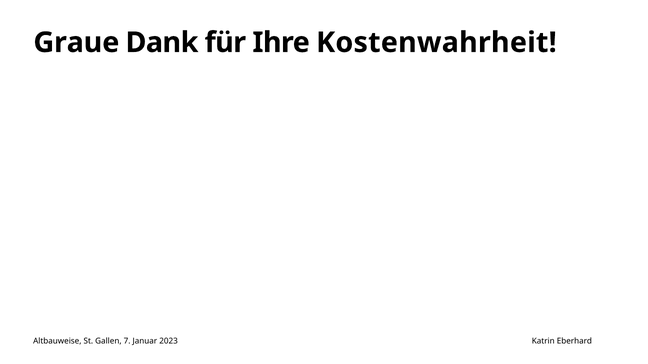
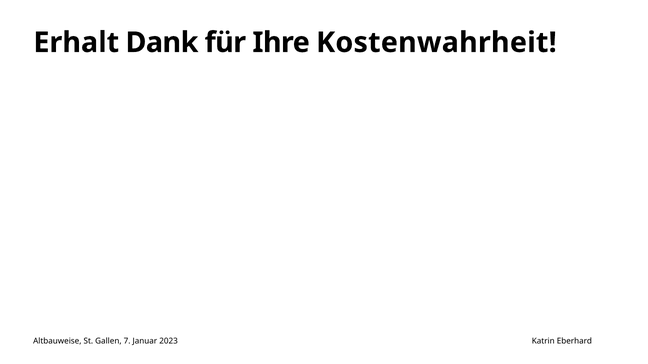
Graue: Graue -> Erhalt (76, 43)
